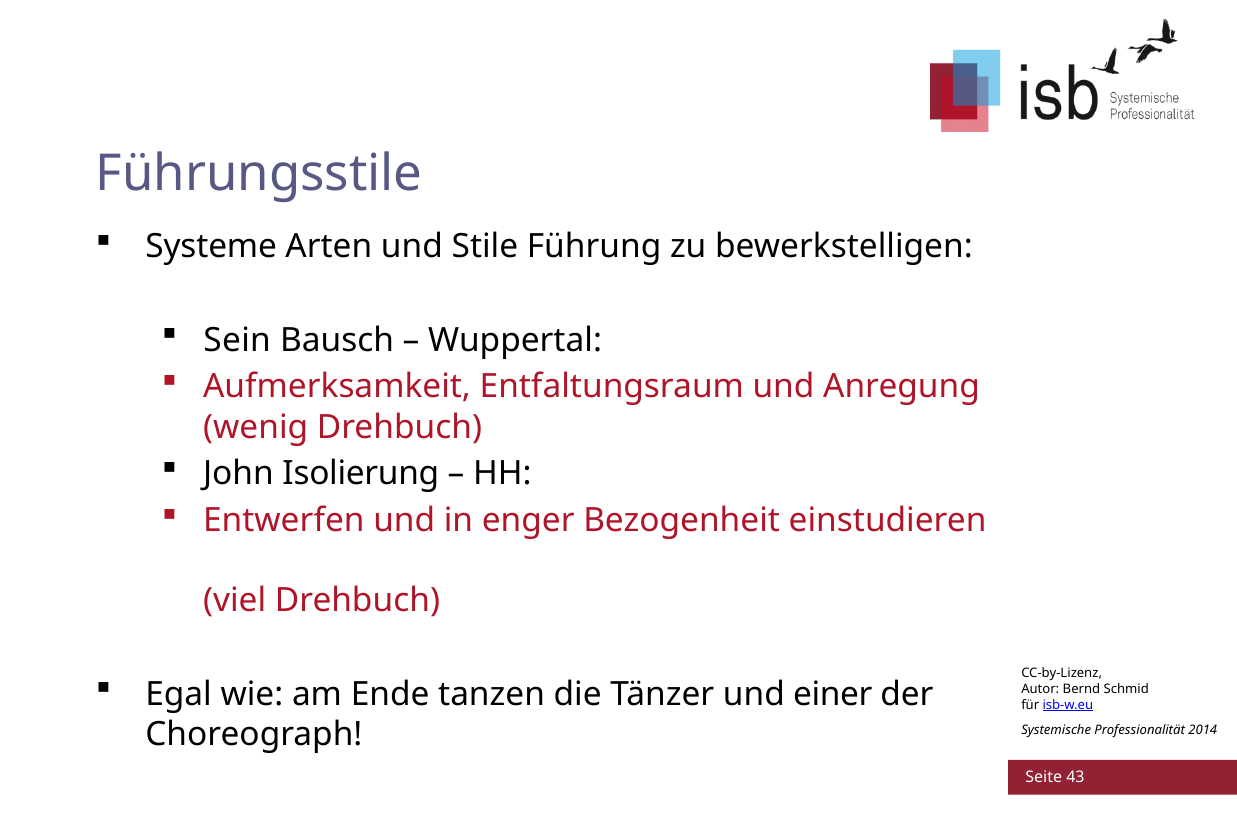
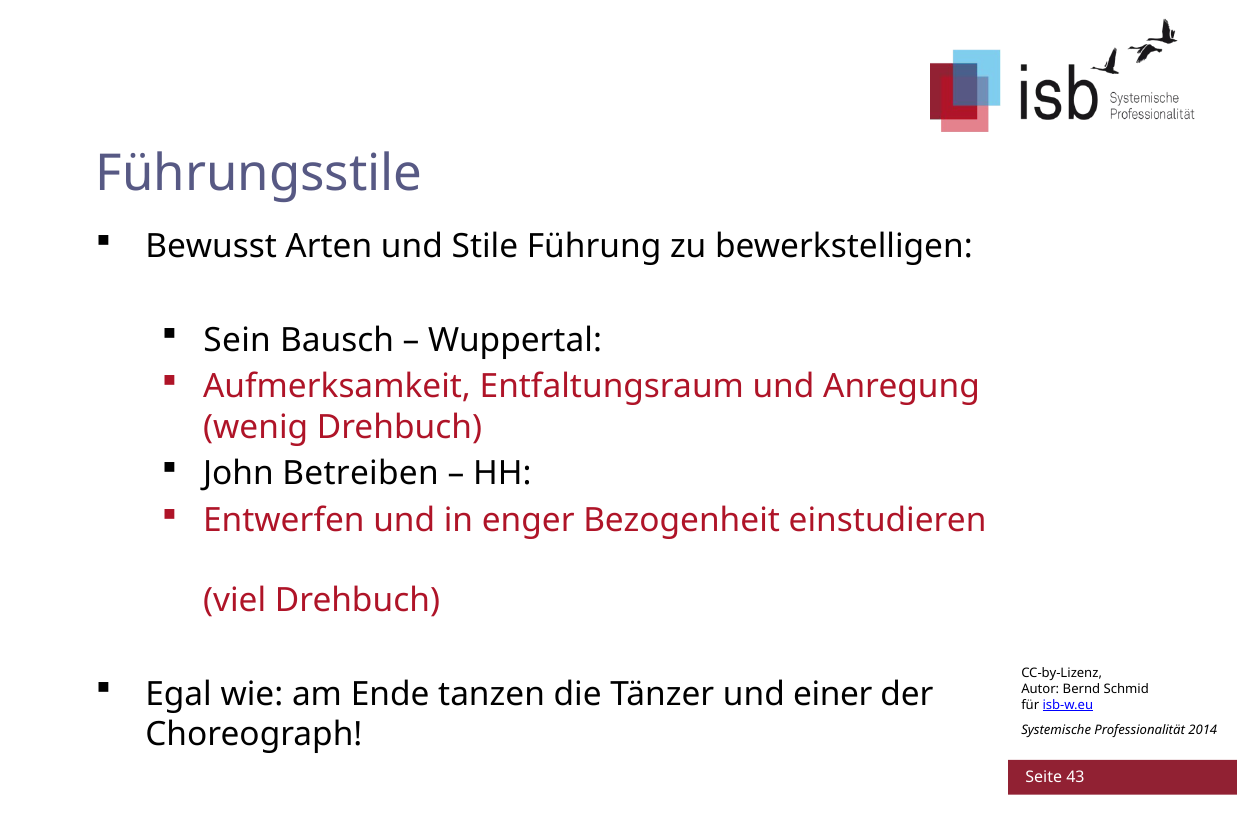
Systeme: Systeme -> Bewusst (211, 247)
Isolierung: Isolierung -> Betreiben (361, 474)
